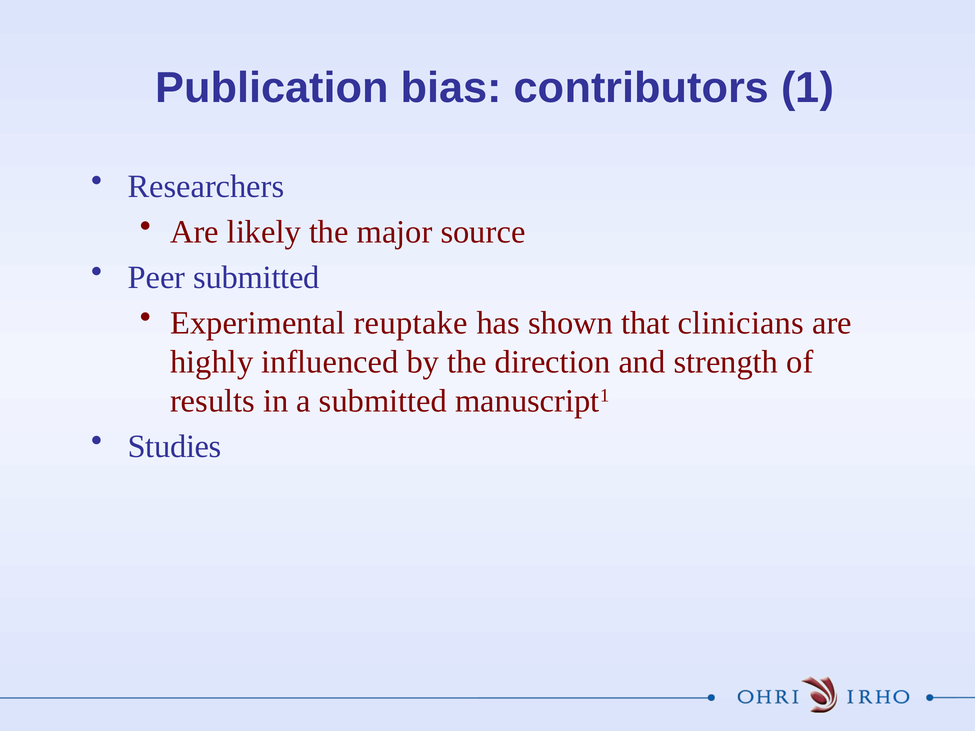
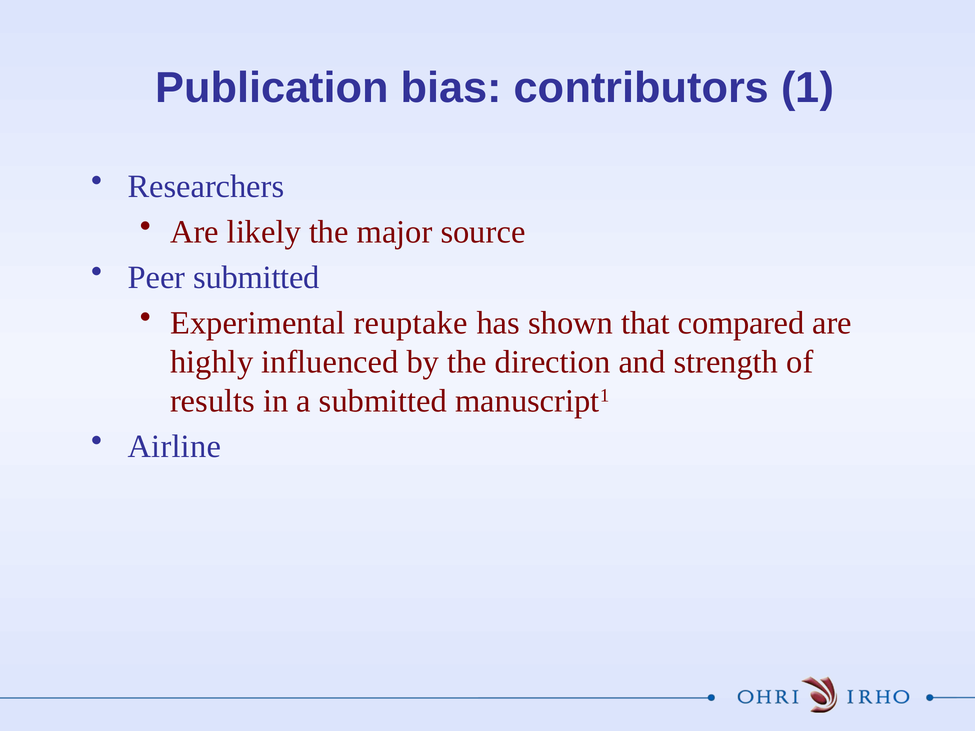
clinicians: clinicians -> compared (741, 323)
Studies: Studies -> Airline (174, 447)
